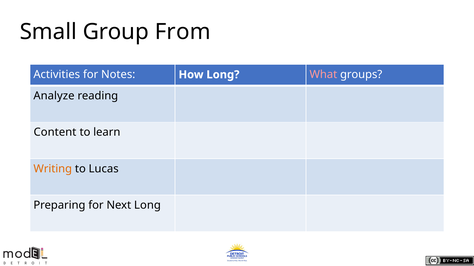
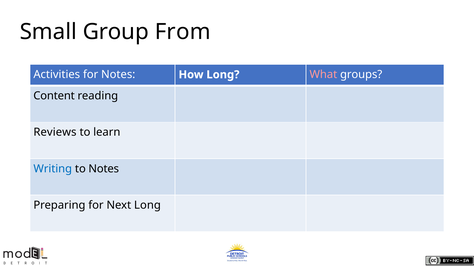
Analyze: Analyze -> Content (54, 96)
Content: Content -> Reviews (55, 133)
Writing colour: orange -> blue (53, 169)
to Lucas: Lucas -> Notes (104, 169)
